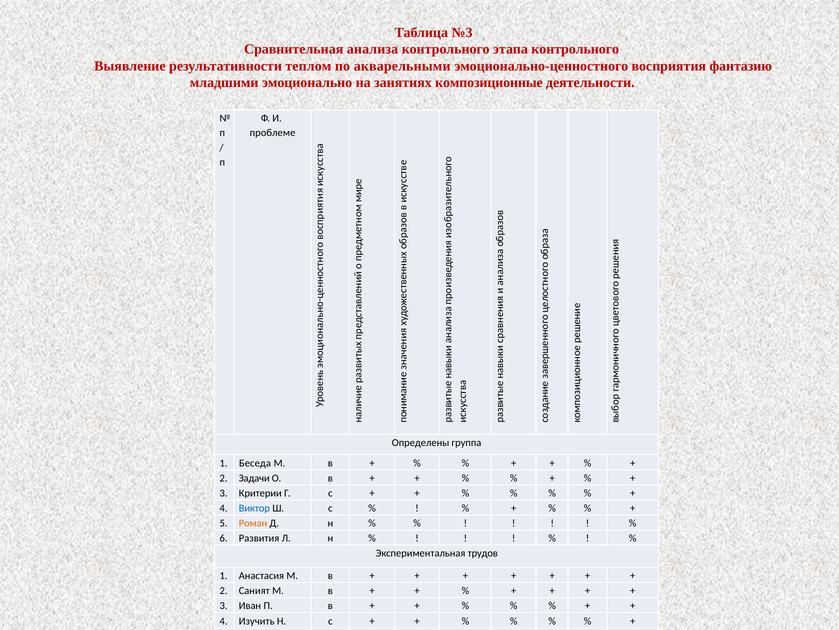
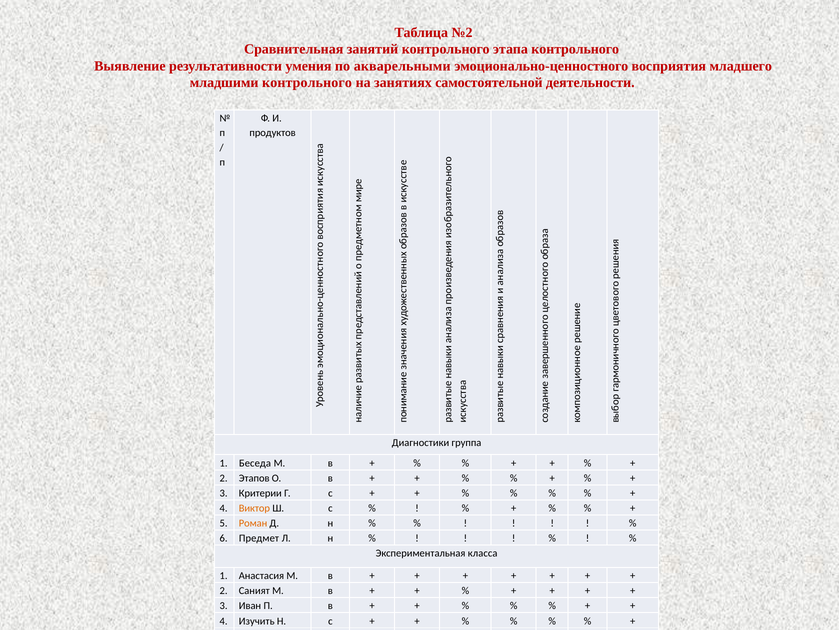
№3: №3 -> №2 (462, 32)
анализа: анализа -> занятий (373, 49)
теплом: теплом -> умения (308, 66)
фантазию: фантазию -> младшего (741, 66)
младшими эмоционально: эмоционально -> контрольного (307, 83)
композиционные: композиционные -> самостоятельной (489, 83)
проблеме: проблеме -> продуктов (273, 133)
Определены: Определены -> Диагностики (421, 442)
Задачи: Задачи -> Этапов (254, 478)
Виктор colour: blue -> orange (254, 508)
6 Развития: Развития -> Предмет (259, 538)
трудов: трудов -> класса (483, 553)
